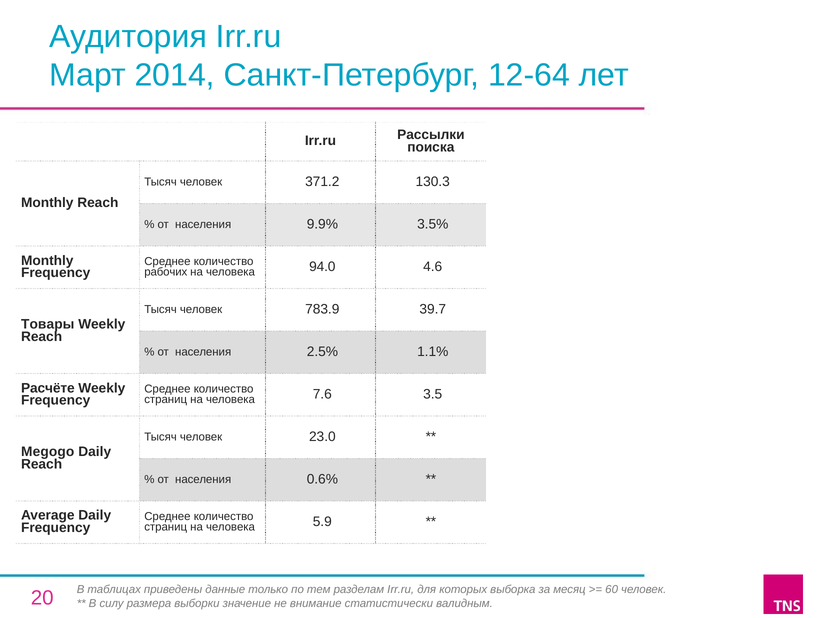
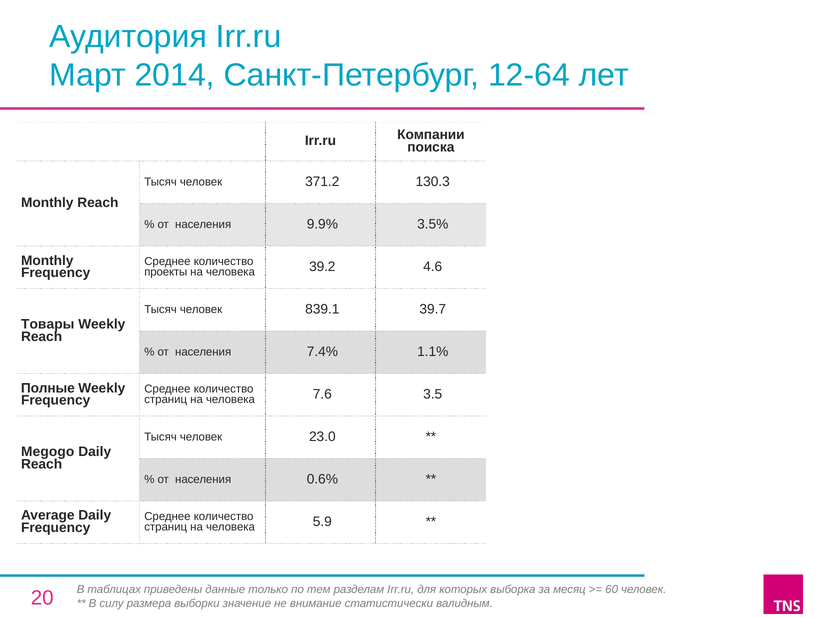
Рассылки: Рассылки -> Компании (431, 135)
рабочих: рабочих -> проекты (166, 272)
94.0: 94.0 -> 39.2 (322, 267)
783.9: 783.9 -> 839.1 (322, 309)
2.5%: 2.5% -> 7.4% (322, 352)
Расчёте: Расчёте -> Полные (48, 388)
